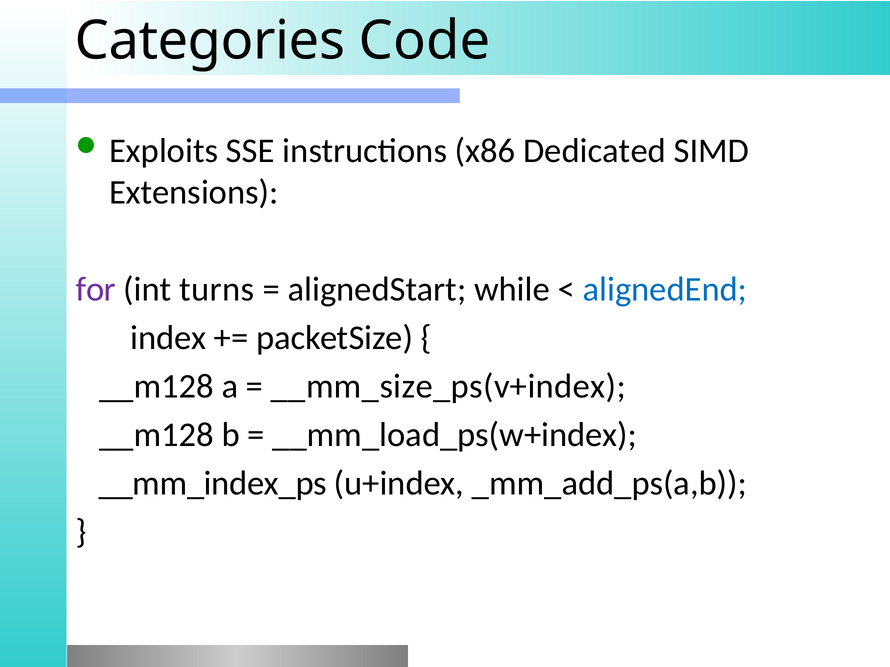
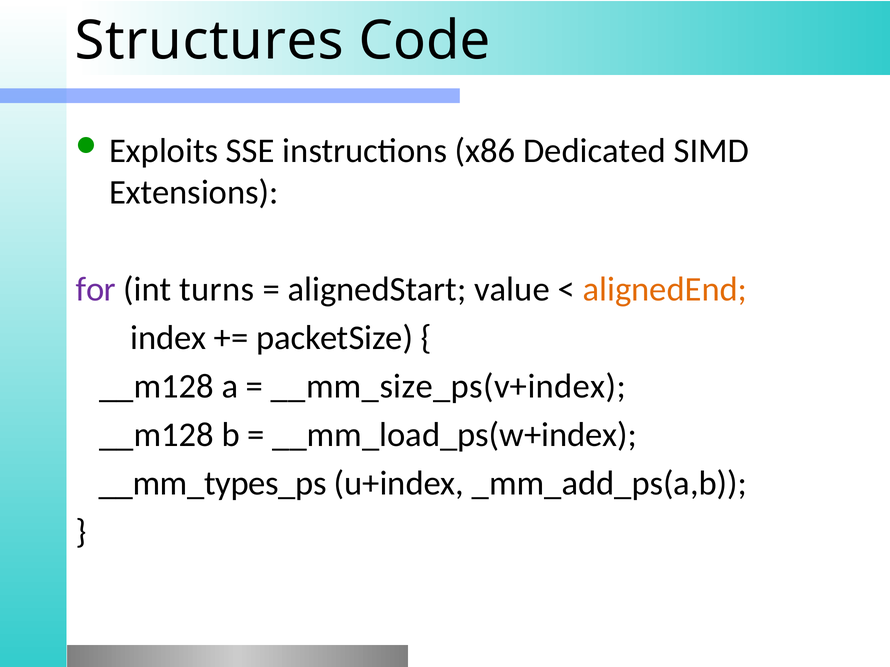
Categories: Categories -> Structures (209, 41)
while: while -> value (512, 290)
alignedEnd colour: blue -> orange (665, 290)
__mm_index_ps: __mm_index_ps -> __mm_types_ps (213, 484)
